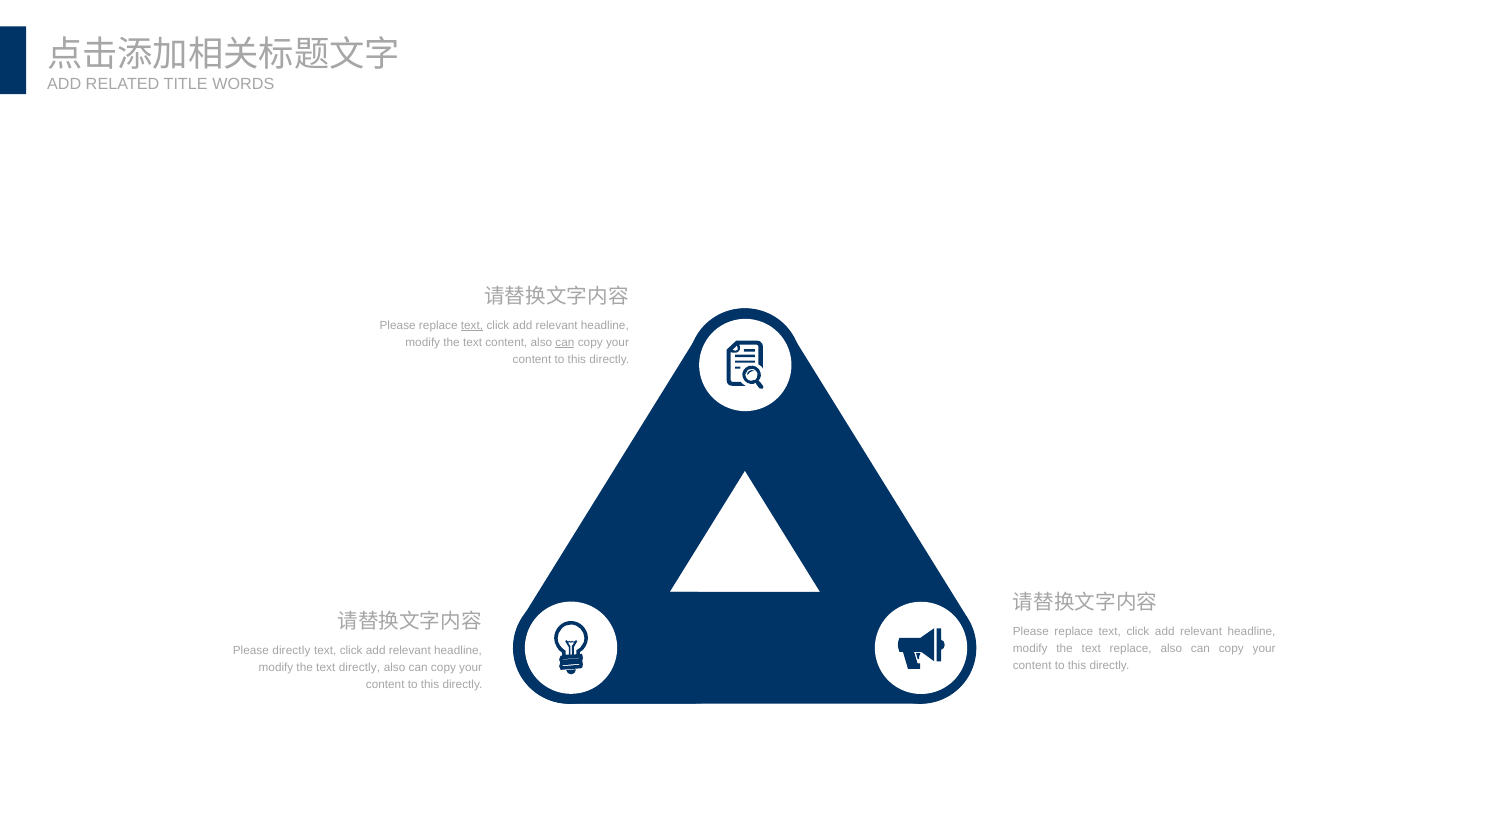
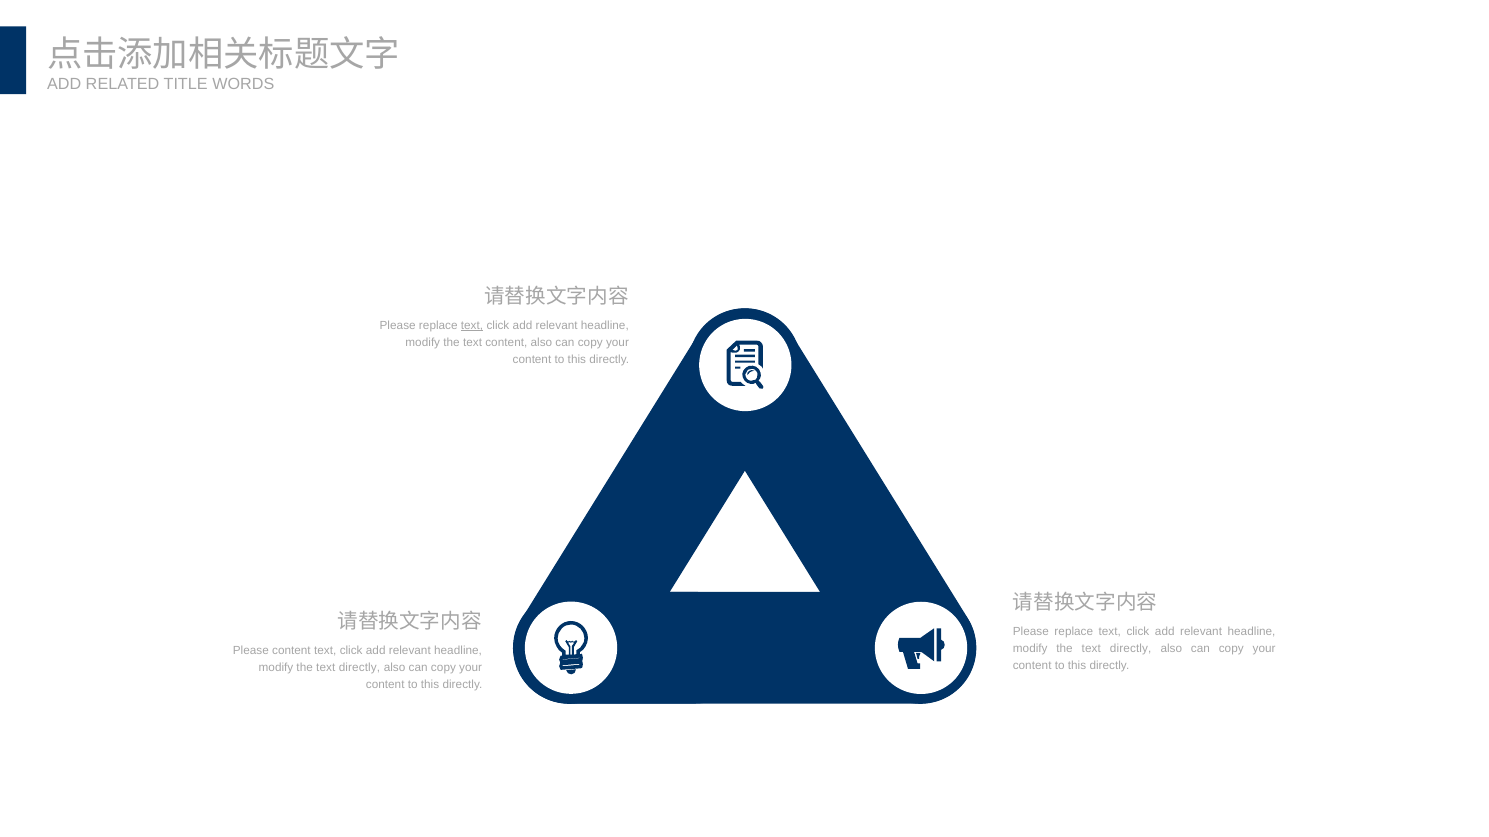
can underline: present -> none (565, 343)
replace: replace -> directly (1131, 649)
Please directly: directly -> content (291, 651)
